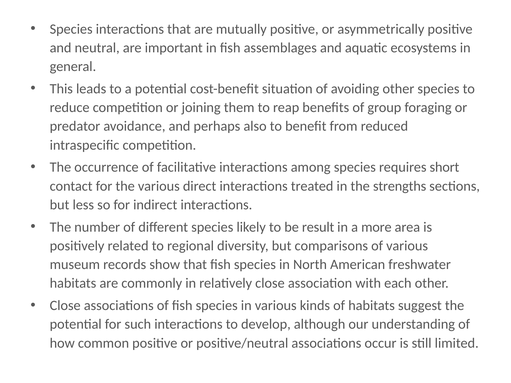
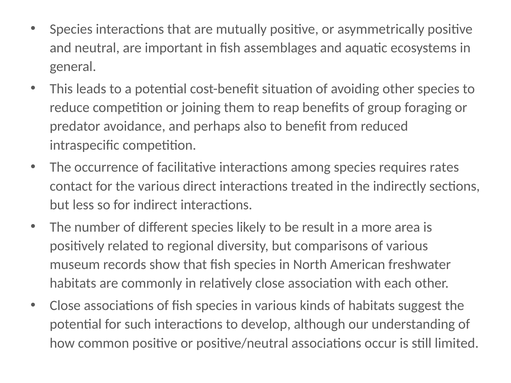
short: short -> rates (444, 167)
strengths: strengths -> indirectly (400, 186)
